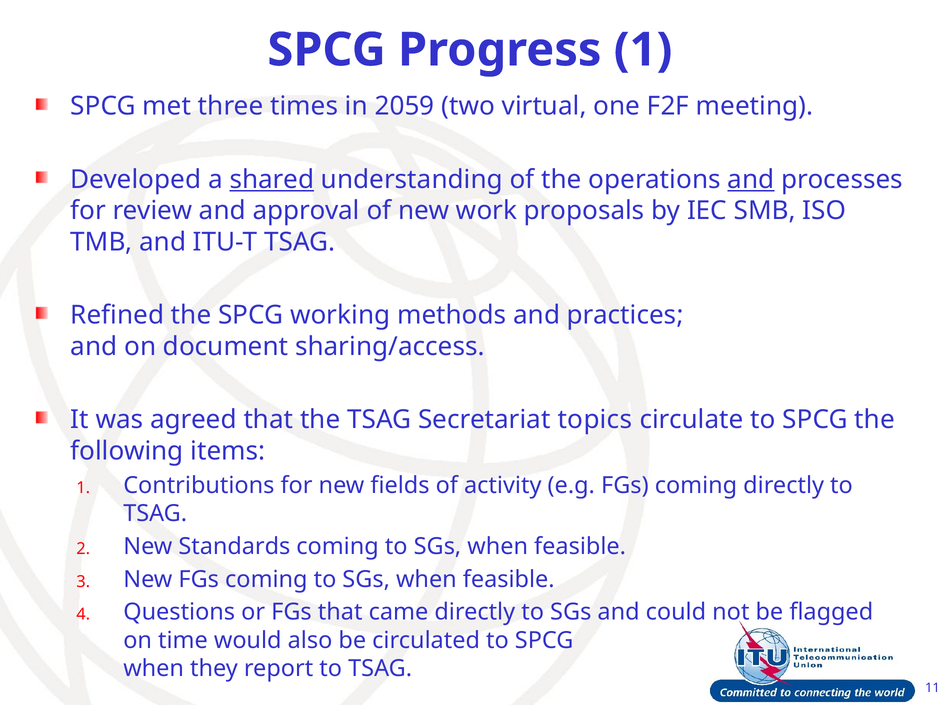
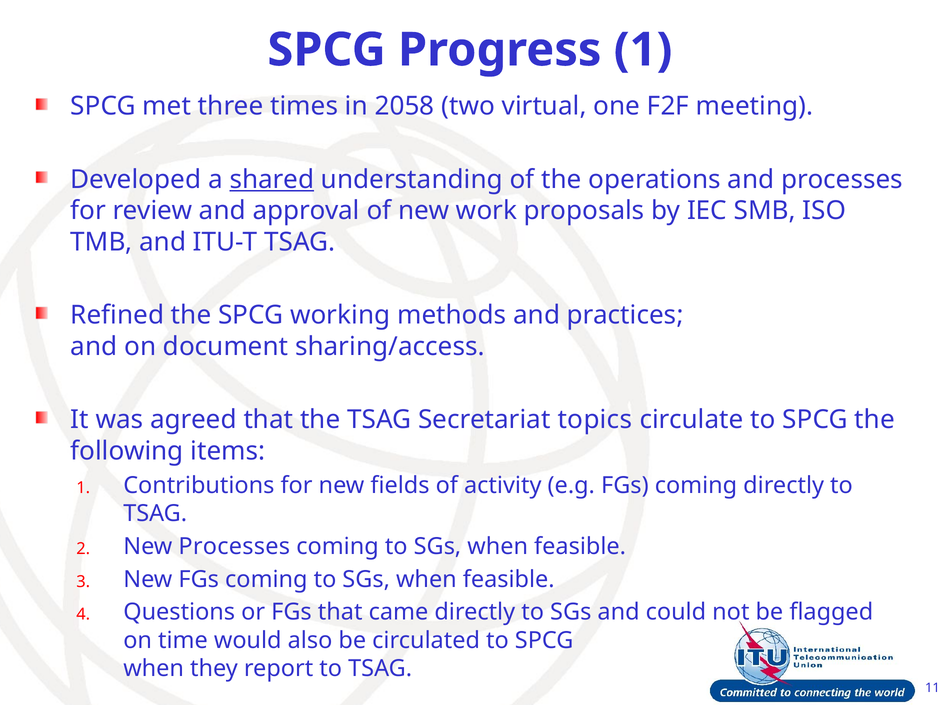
2059: 2059 -> 2058 (404, 106)
and underline: present -> none (751, 179)
New Standards: Standards -> Processes (234, 546)
